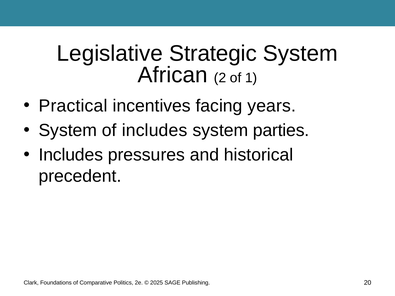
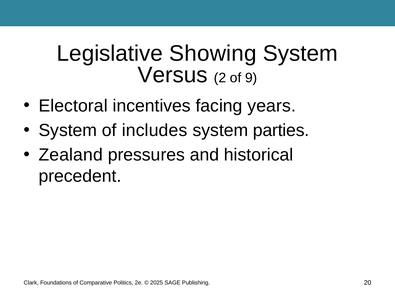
Strategic: Strategic -> Showing (213, 53)
African: African -> Versus (173, 75)
1: 1 -> 9 (251, 78)
Practical: Practical -> Electoral (73, 106)
Includes: Includes -> Zealand (71, 155)
